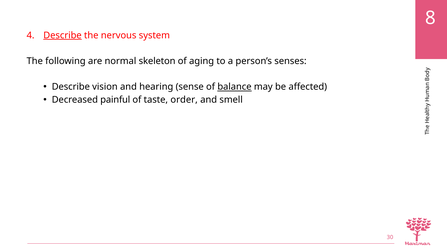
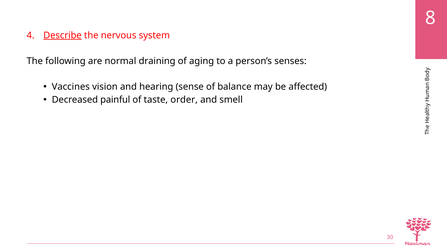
skeleton: skeleton -> draining (157, 61)
Describe: Describe -> Vaccines (71, 87)
balance underline: present -> none (234, 87)
